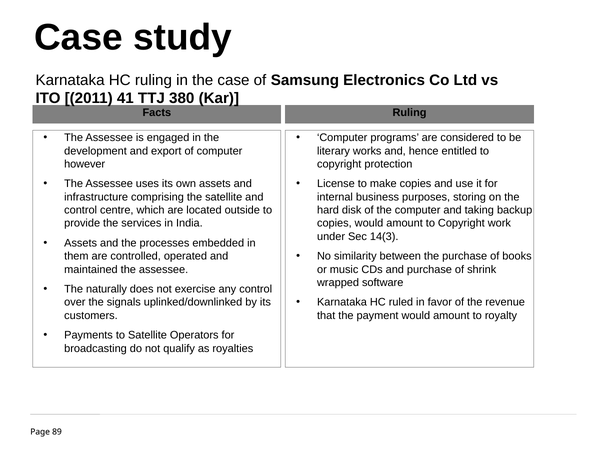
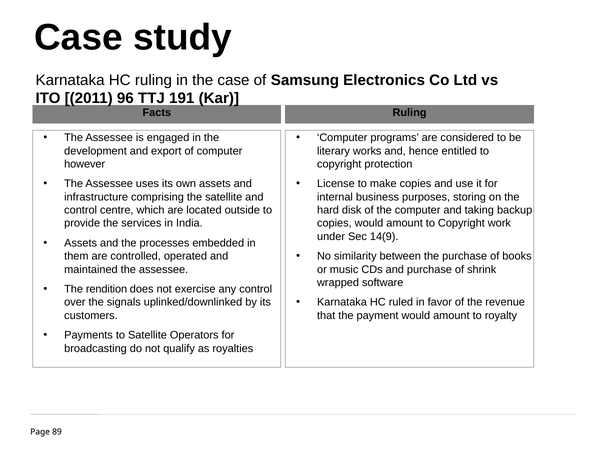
41: 41 -> 96 (125, 98)
380: 380 -> 191 (182, 98)
14(3: 14(3 -> 14(9 (384, 237)
naturally: naturally -> rendition (107, 289)
